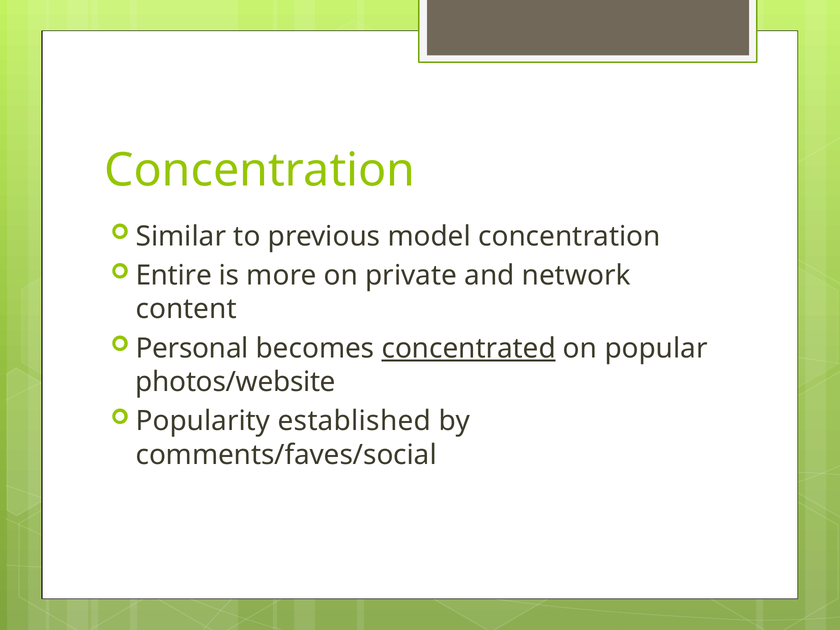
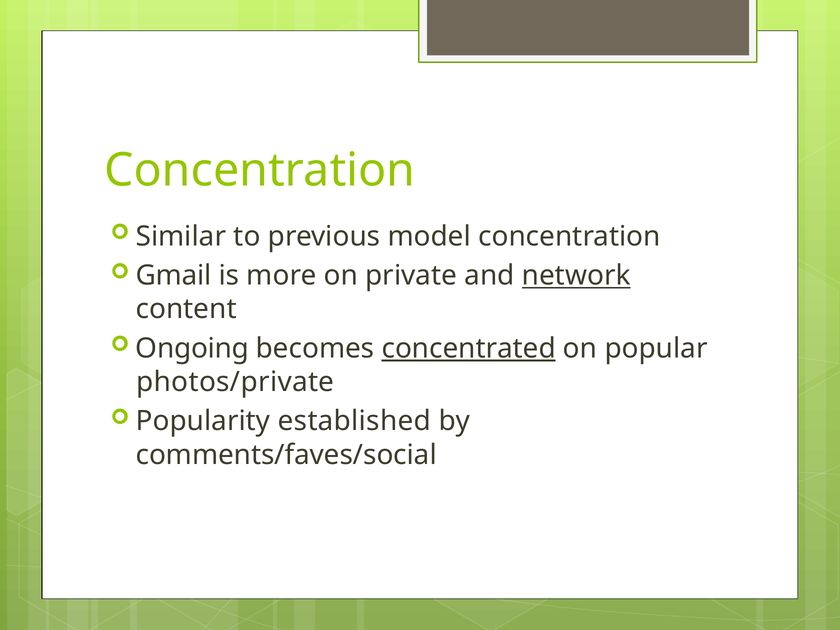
Entire: Entire -> Gmail (174, 276)
network underline: none -> present (576, 276)
Personal: Personal -> Ongoing (192, 348)
photos/website: photos/website -> photos/private (235, 382)
